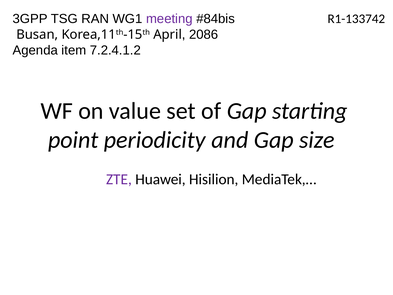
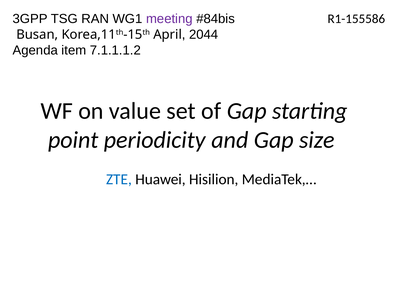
R1-133742: R1-133742 -> R1-155586 (356, 19)
2086: 2086 -> 2044 (204, 35)
7.2.4.1.2: 7.2.4.1.2 -> 7.1.1.1.2 (115, 50)
ZTE colour: purple -> blue (119, 179)
